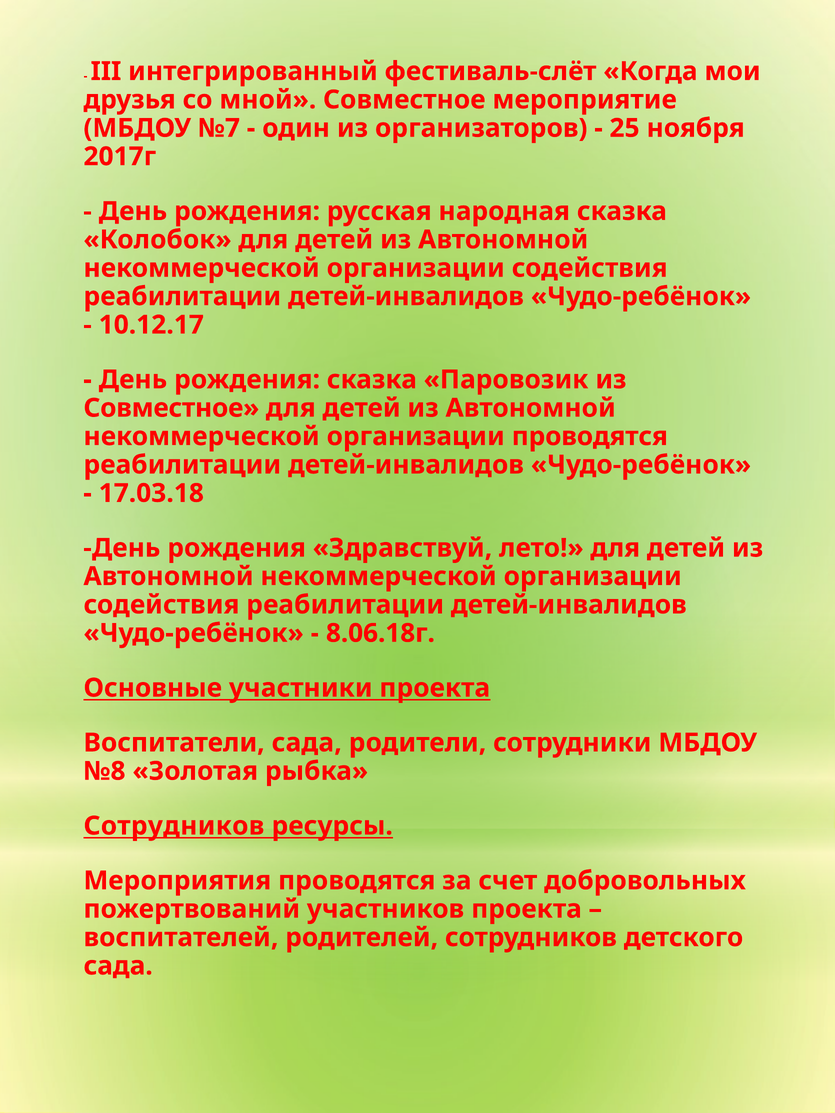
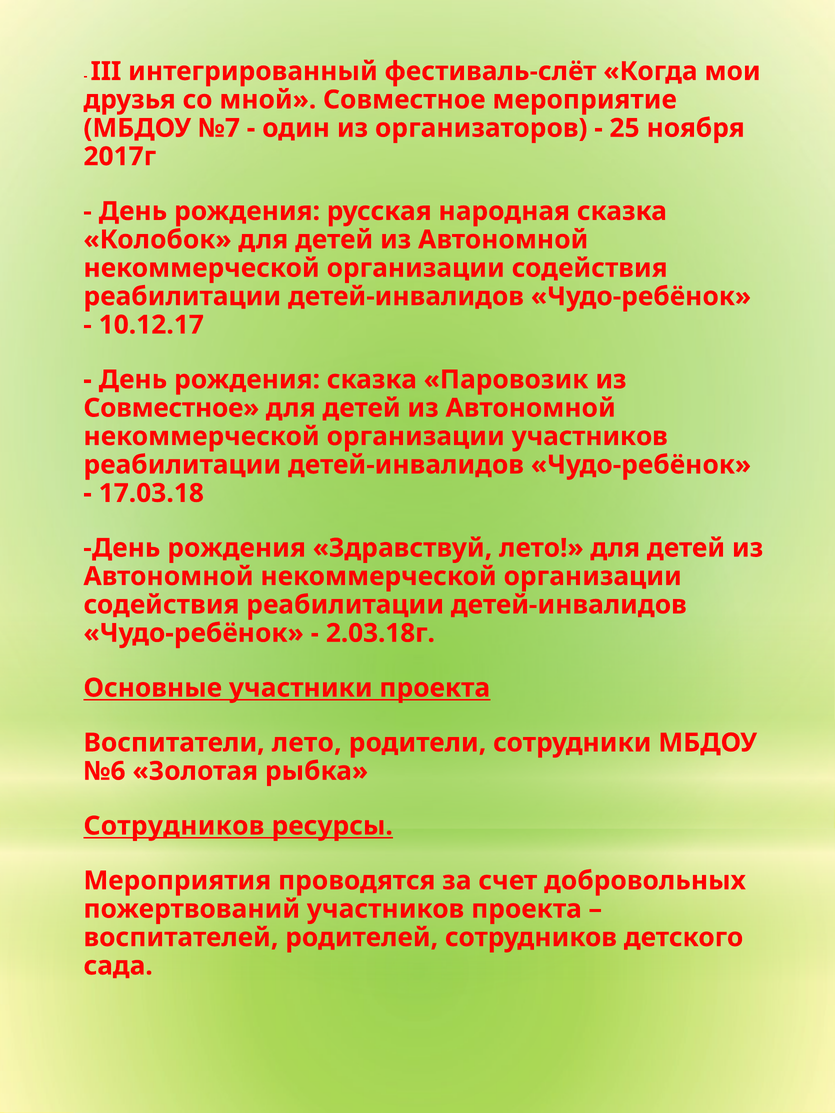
организации проводятся: проводятся -> участников (590, 437)
8.06.18г: 8.06.18г -> 2.03.18г (380, 633)
Воспитатели сада: сада -> лето (307, 743)
№8: №8 -> №6 (105, 771)
